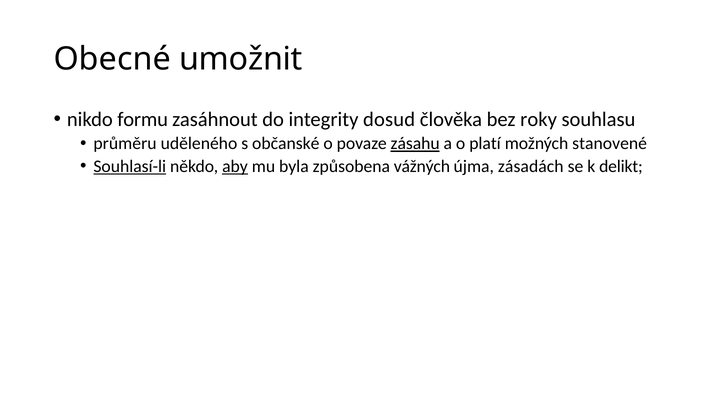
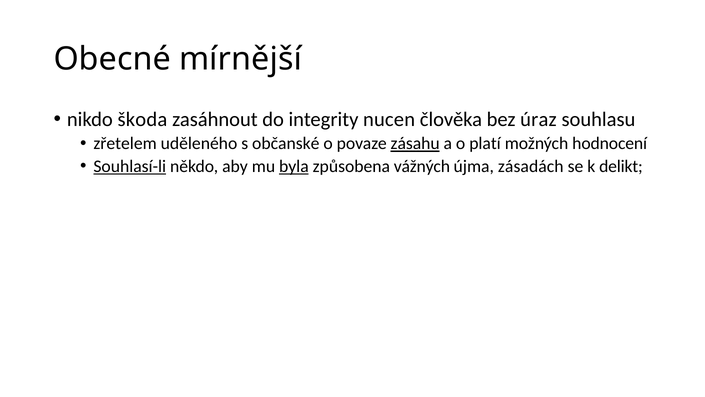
umožnit: umožnit -> mírnější (241, 59)
formu: formu -> škoda (142, 119)
dosud: dosud -> nucen (389, 119)
roky: roky -> úraz (538, 119)
průměru: průměru -> zřetelem (125, 143)
stanovené: stanovené -> hodnocení (610, 143)
aby underline: present -> none (235, 166)
byla underline: none -> present (294, 166)
